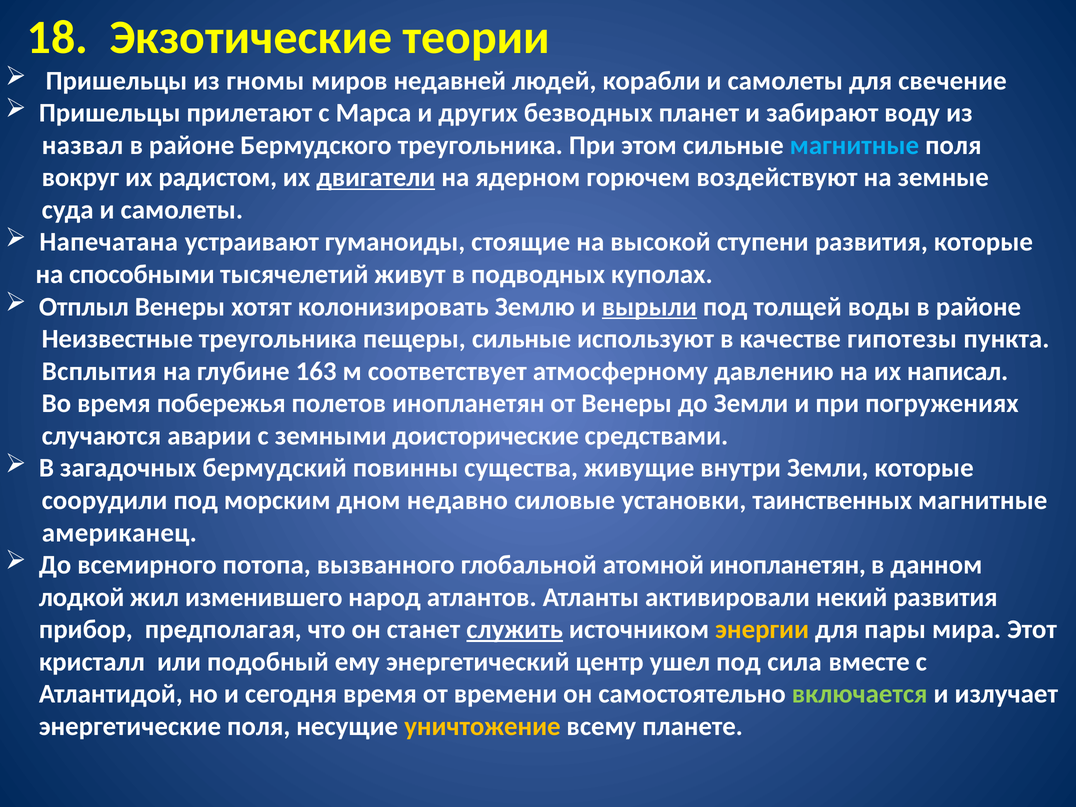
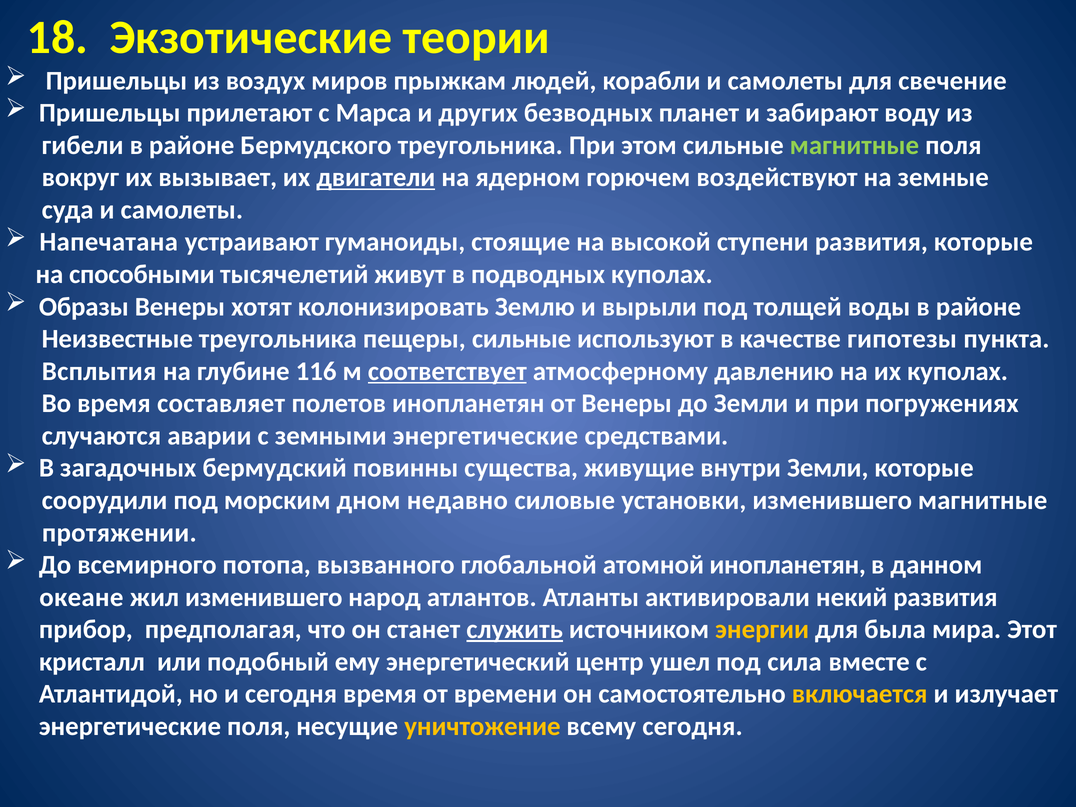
гномы: гномы -> воздух (266, 81)
недавней: недавней -> прыжкам (450, 81)
назвал: назвал -> гибели (83, 145)
магнитные colour: light blue -> light green (854, 145)
радистом: радистом -> вызывает (218, 178)
Отплыл: Отплыл -> Образы (84, 307)
вырыли underline: present -> none (649, 307)
163: 163 -> 116 (316, 371)
соответствует underline: none -> present (447, 371)
их написал: написал -> куполах (958, 371)
побережья: побережья -> составляет (221, 404)
земными доисторические: доисторические -> энергетические (485, 436)
установки таинственных: таинственных -> изменившего (832, 500)
американец: американец -> протяжении (119, 533)
лодкой: лодкой -> океане (81, 597)
пары: пары -> была (895, 629)
включается colour: light green -> yellow (860, 694)
всему планете: планете -> сегодня (693, 726)
